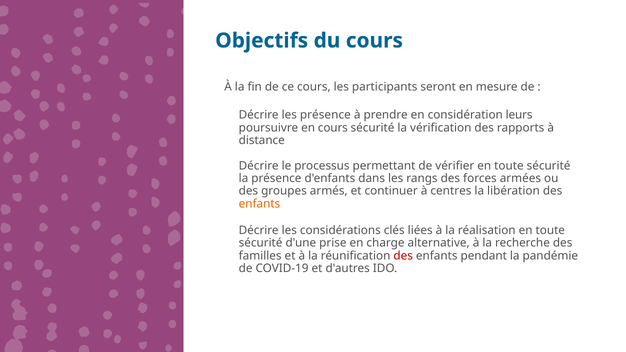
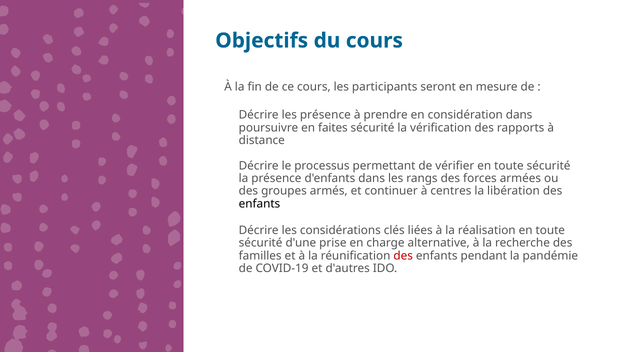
considération leurs: leurs -> dans (519, 115)
en cours: cours -> faites (333, 128)
enfants colour: orange -> black (259, 204)
